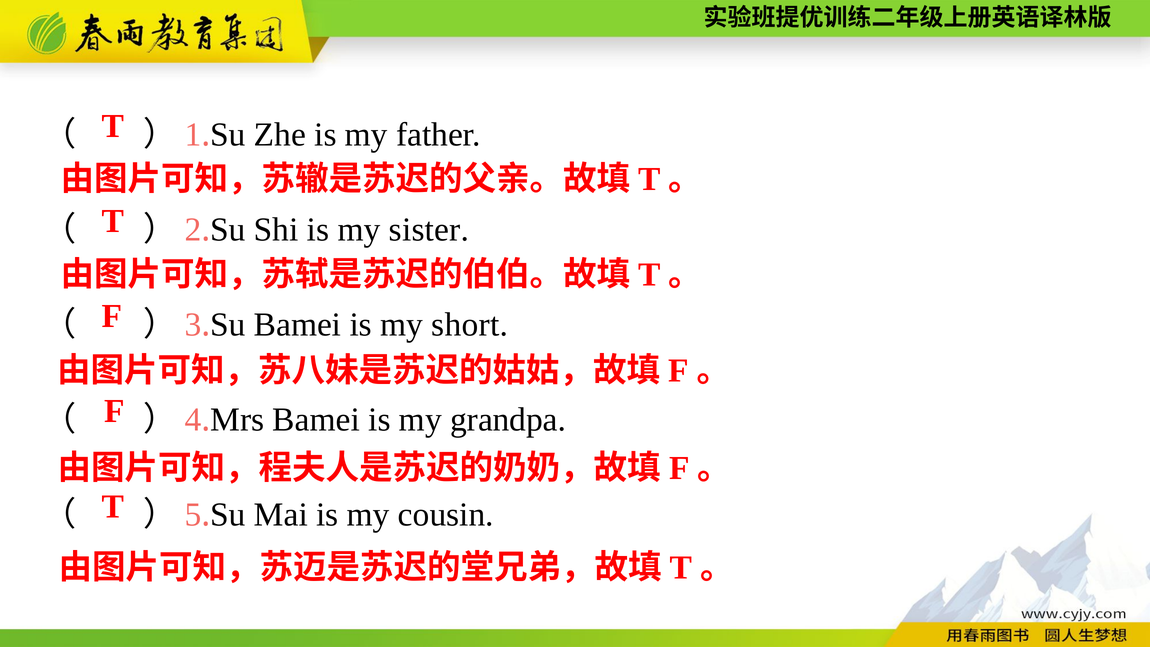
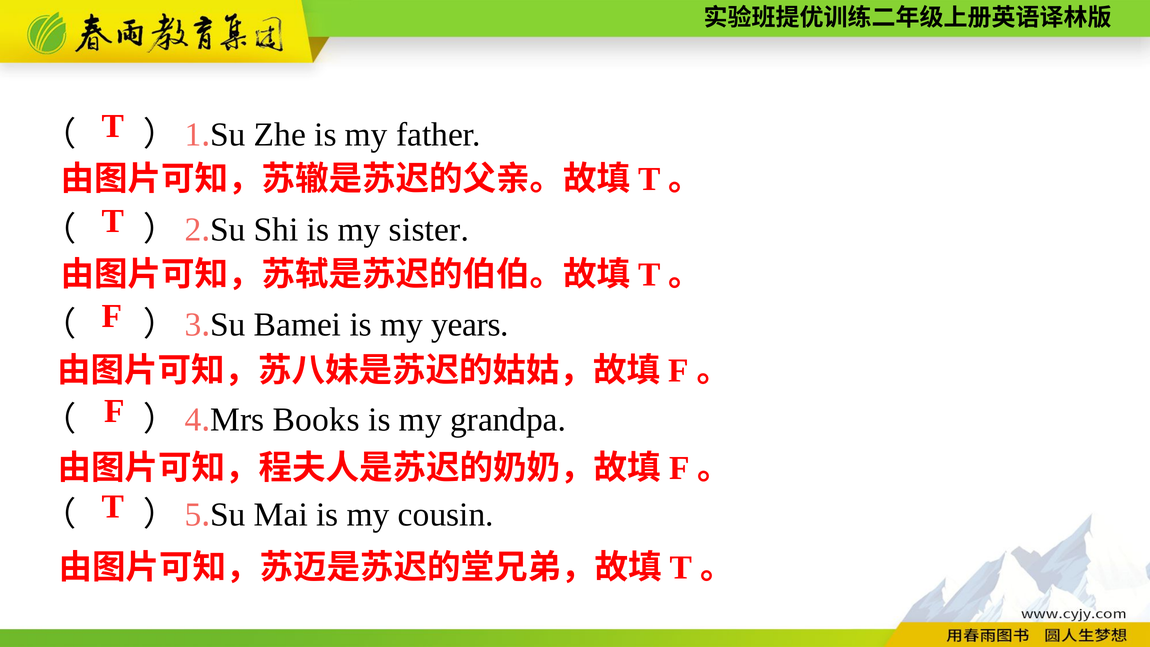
short: short -> years (470, 325)
Bamei: Bamei -> Books (316, 420)
